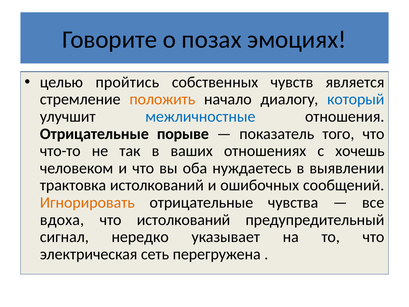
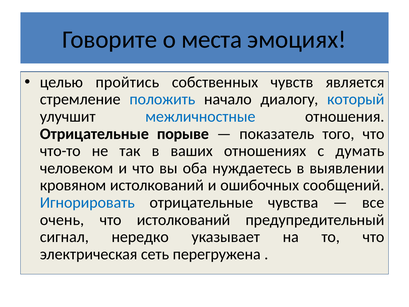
позах: позах -> места (212, 40)
положить colour: orange -> blue (162, 99)
хочешь: хочешь -> думать (360, 151)
трактовка: трактовка -> кровяном (73, 185)
Игнорировать colour: orange -> blue (87, 202)
вдоха: вдоха -> очень (62, 220)
